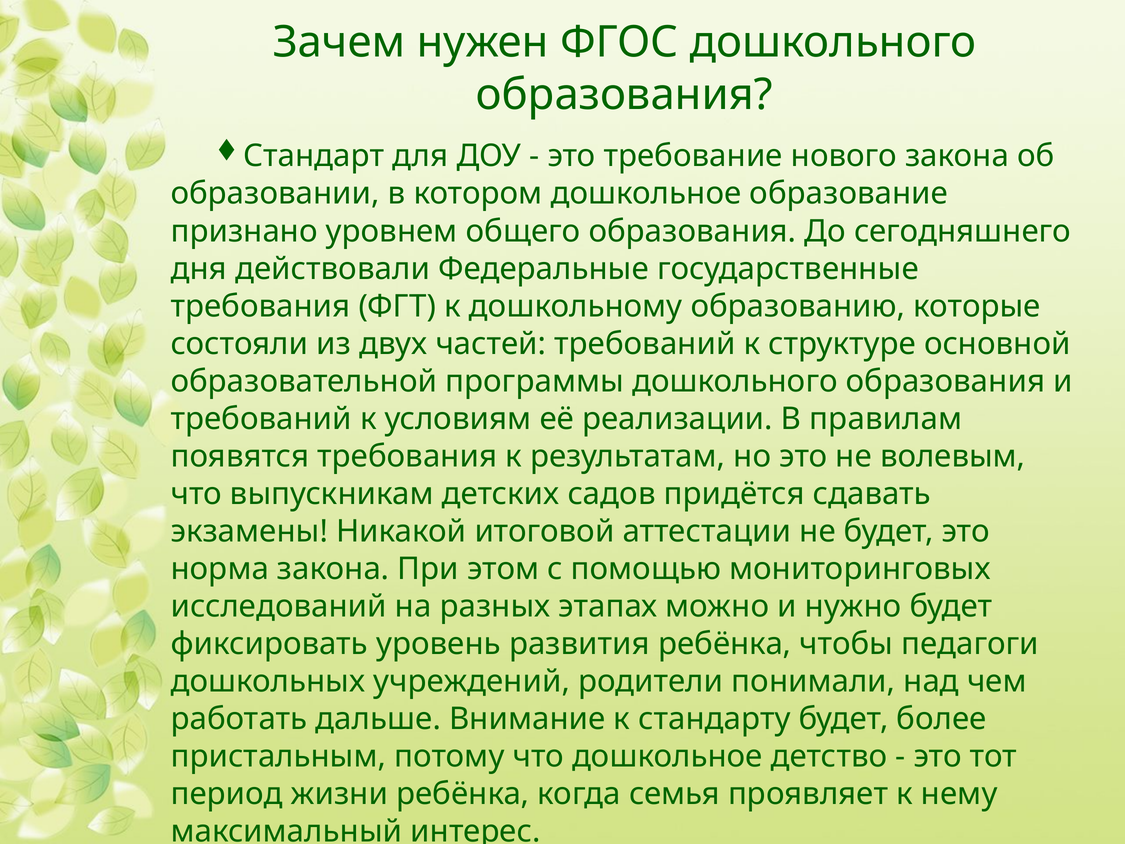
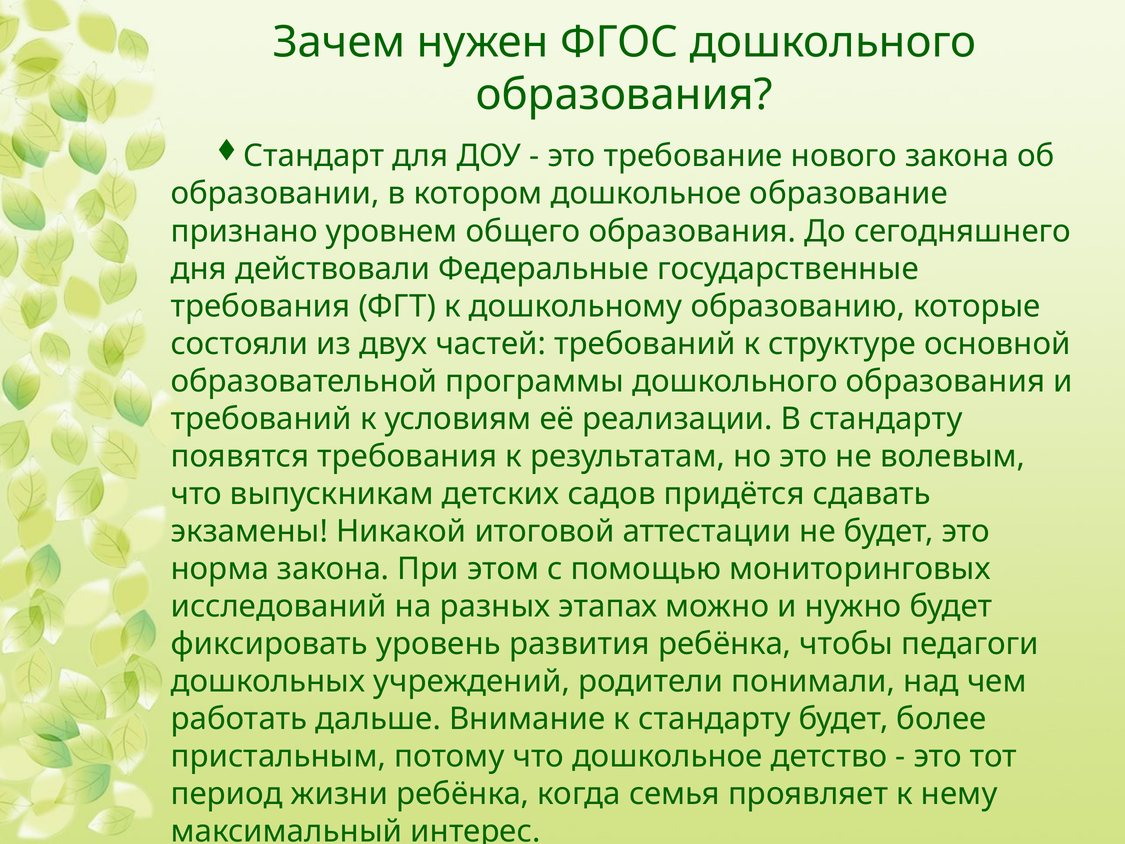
В правилам: правилам -> стандарту (886, 419)
